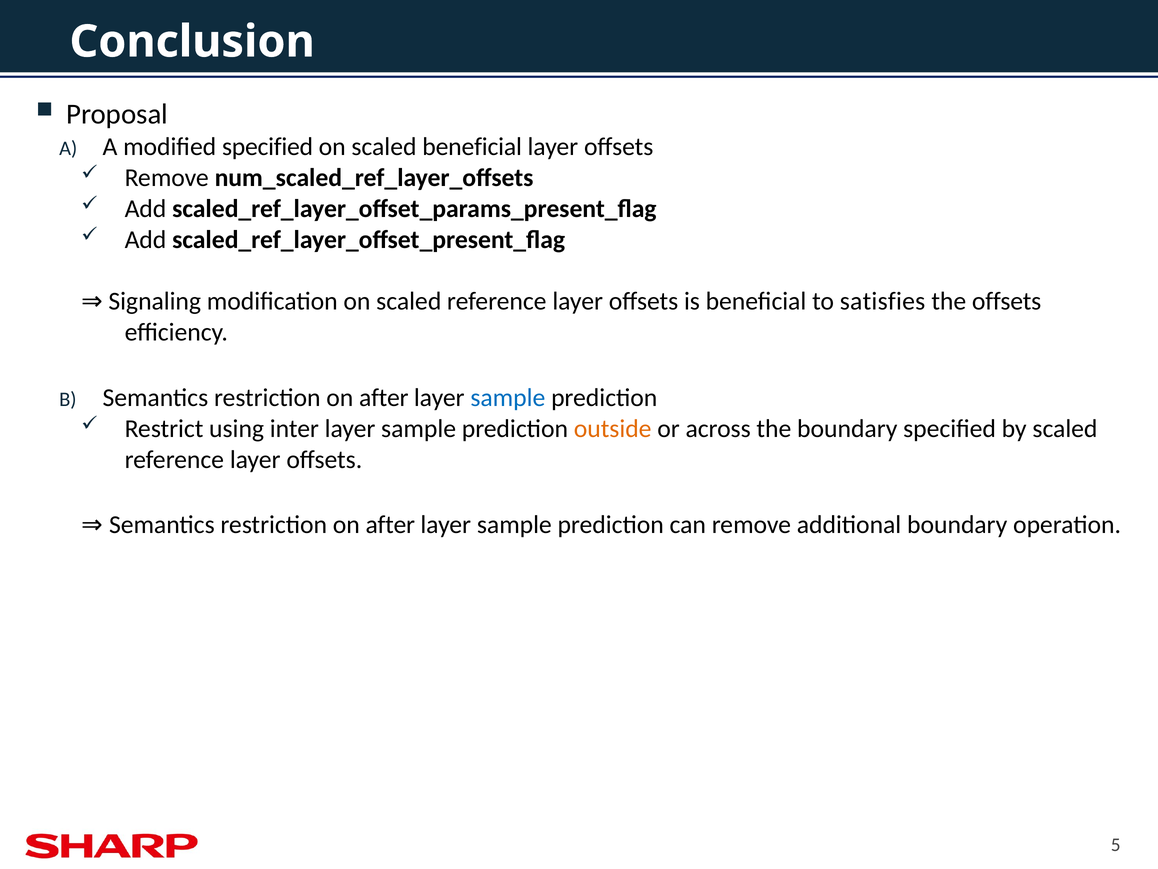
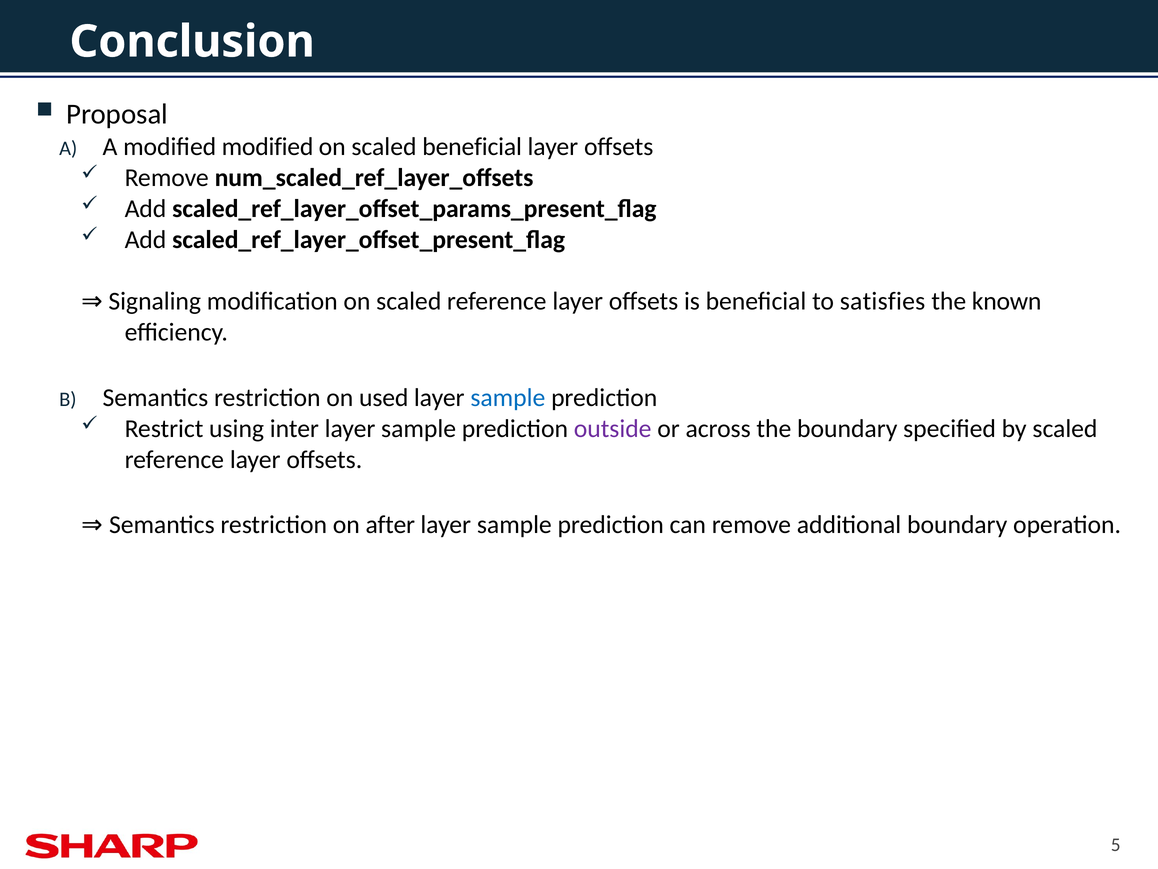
modified specified: specified -> modified (268, 147)
the offsets: offsets -> known (1007, 301)
after: after -> used (384, 398)
outside colour: orange -> purple (613, 428)
